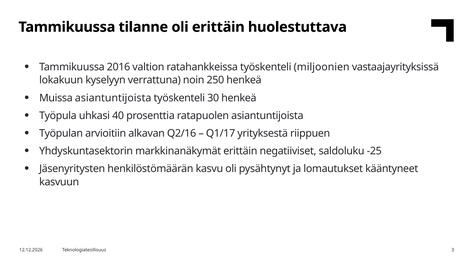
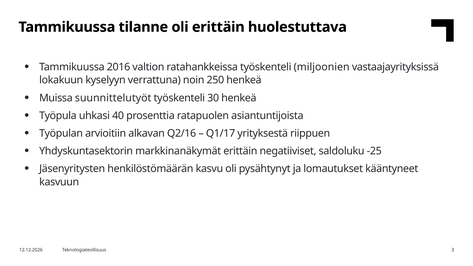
Muissa asiantuntijoista: asiantuntijoista -> suunnittelutyöt (113, 98)
